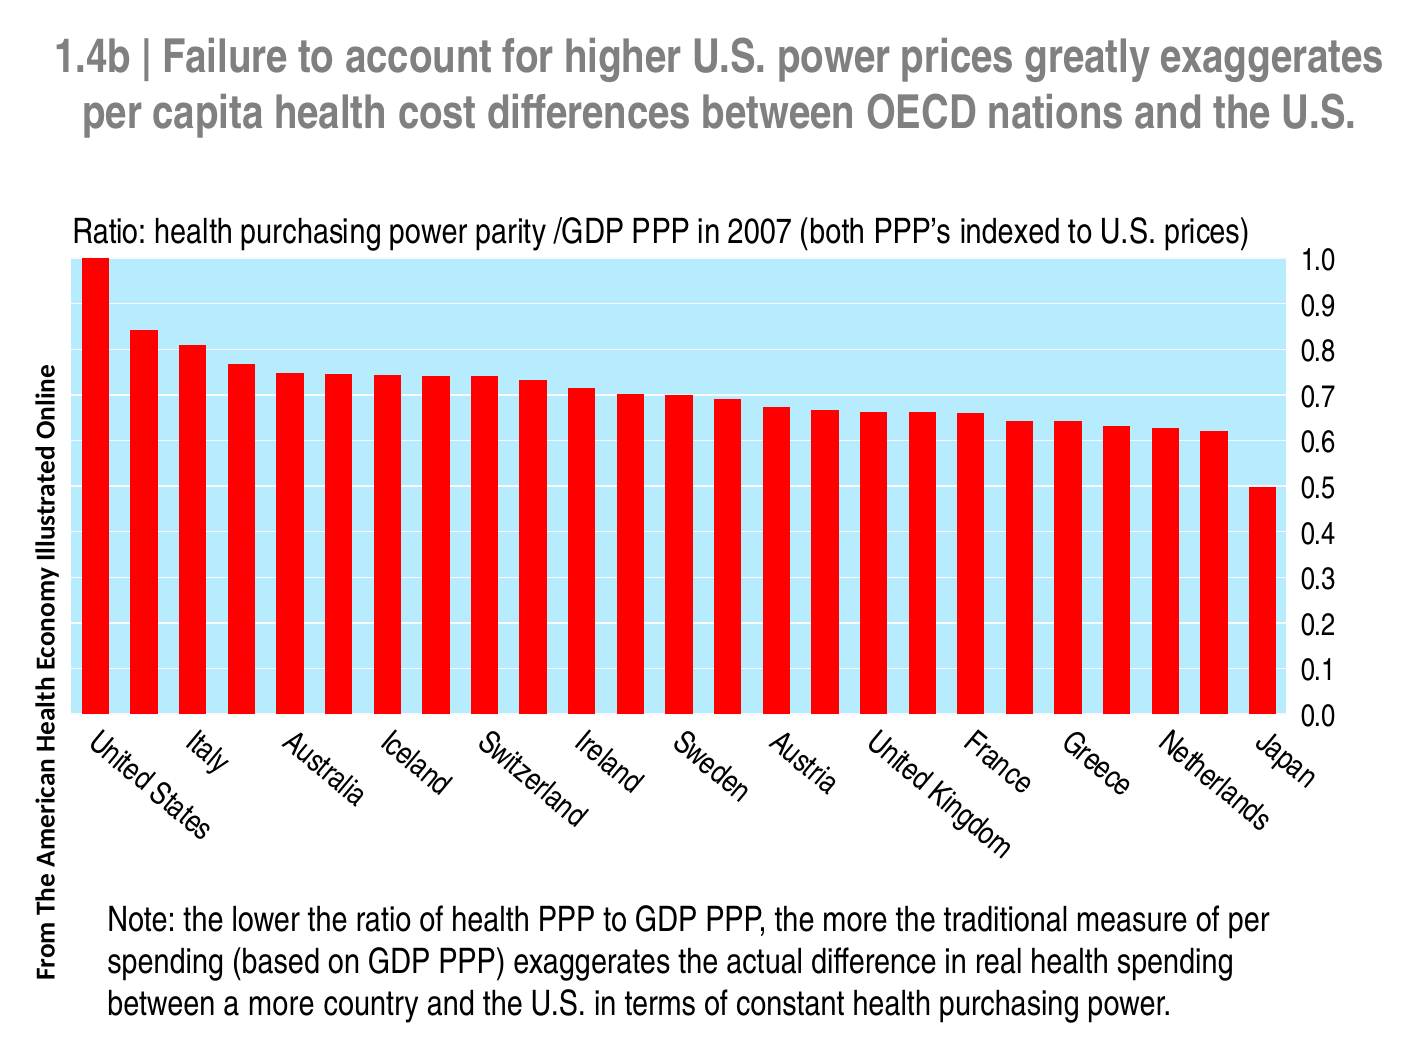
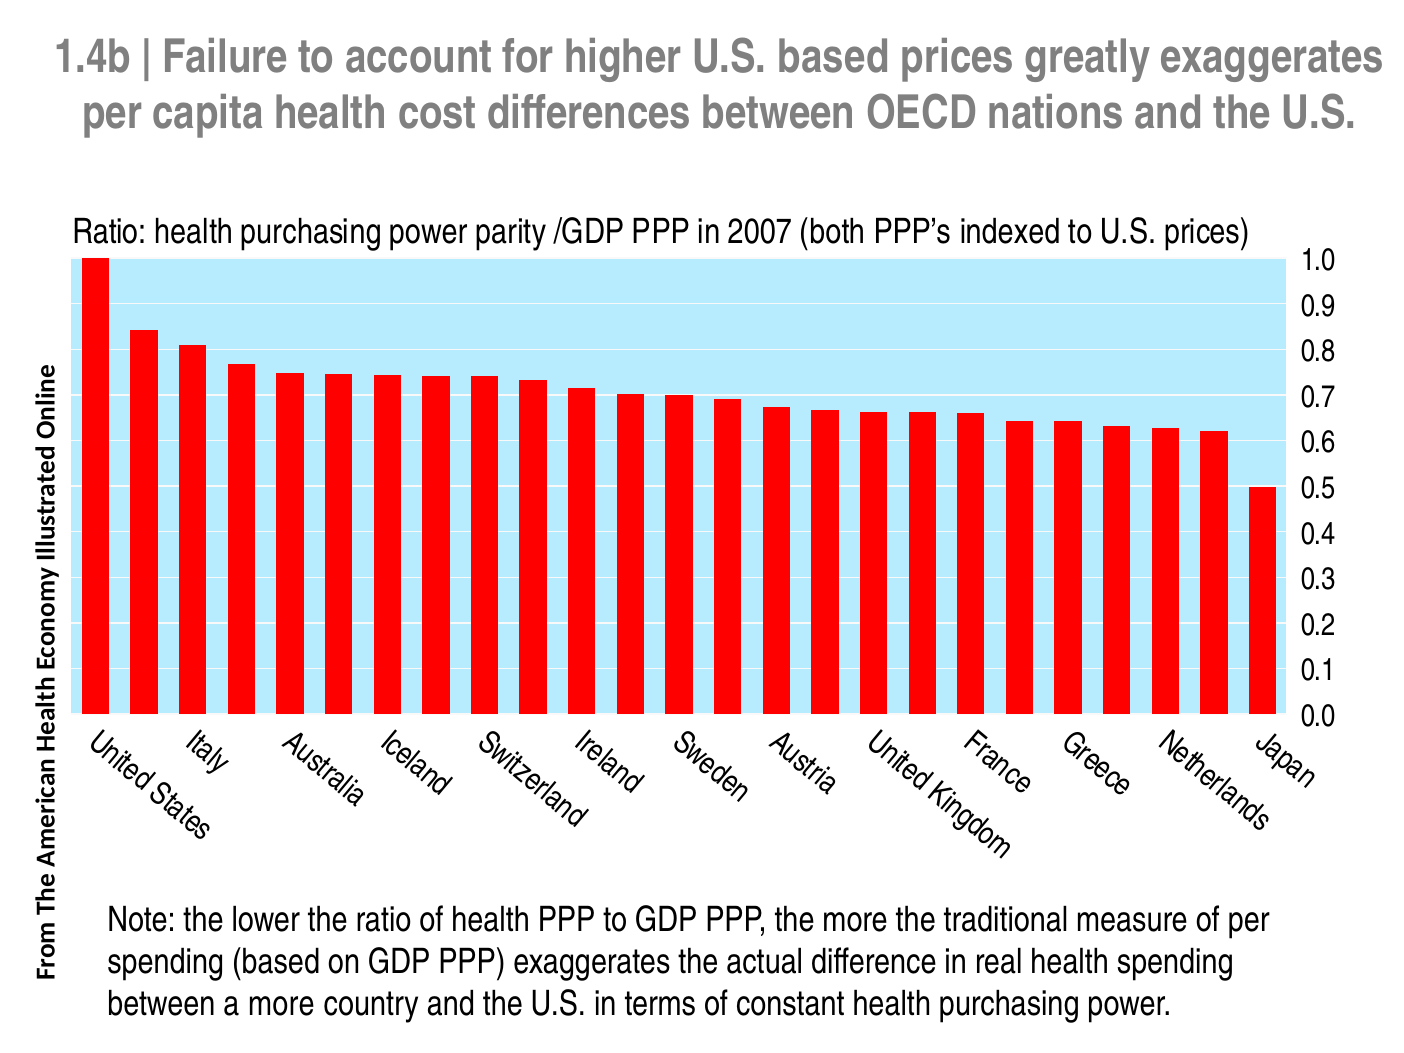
U.S power: power -> based (834, 57)
